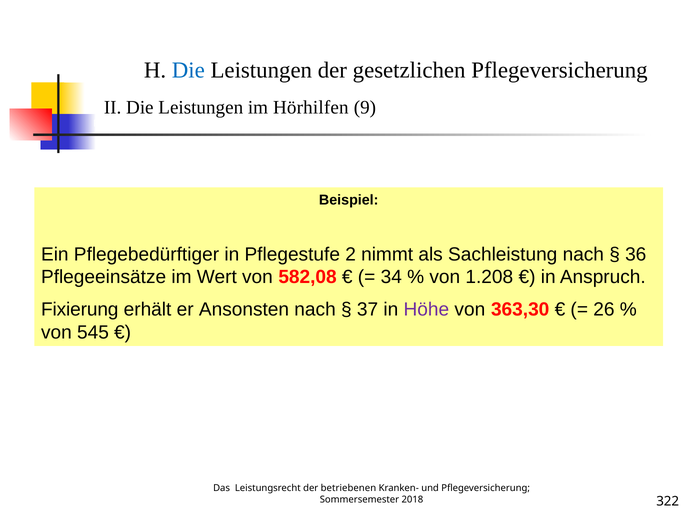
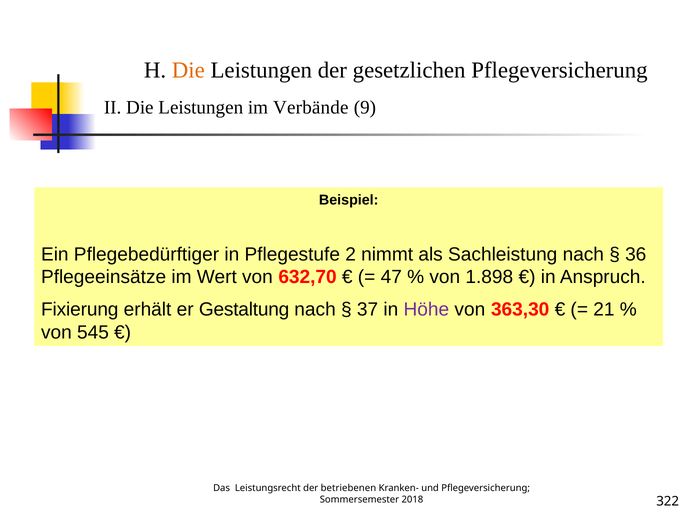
Die colour: blue -> orange (188, 70)
Hörhilfen: Hörhilfen -> Verbände (311, 108)
582,08: 582,08 -> 632,70 (308, 277)
34: 34 -> 47 (391, 277)
1.208: 1.208 -> 1.898 (489, 277)
Ansonsten: Ansonsten -> Gestaltung (244, 310)
26: 26 -> 21 (604, 310)
